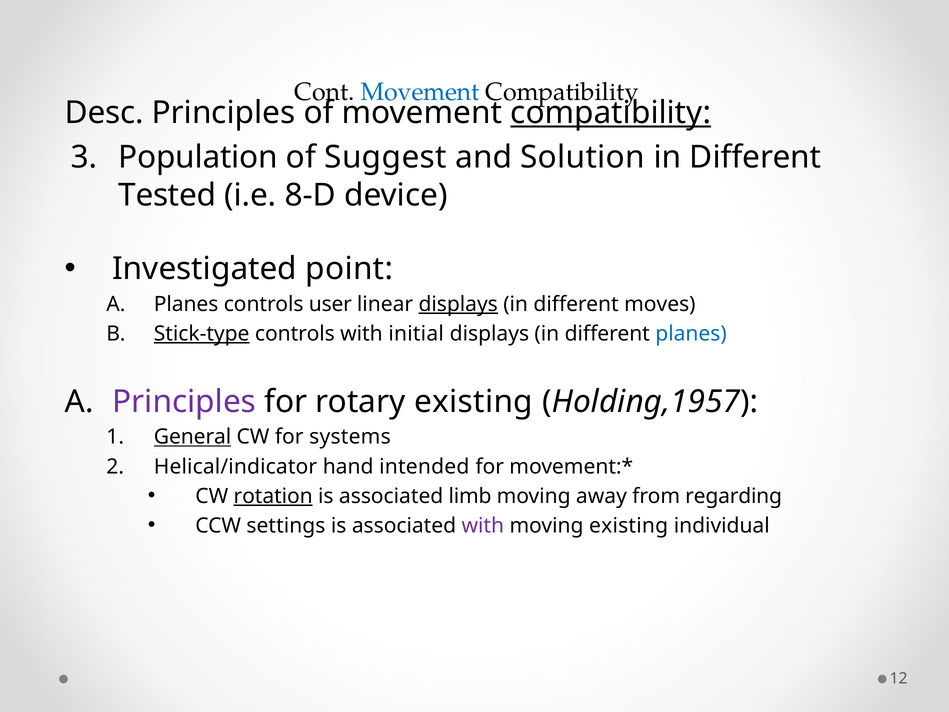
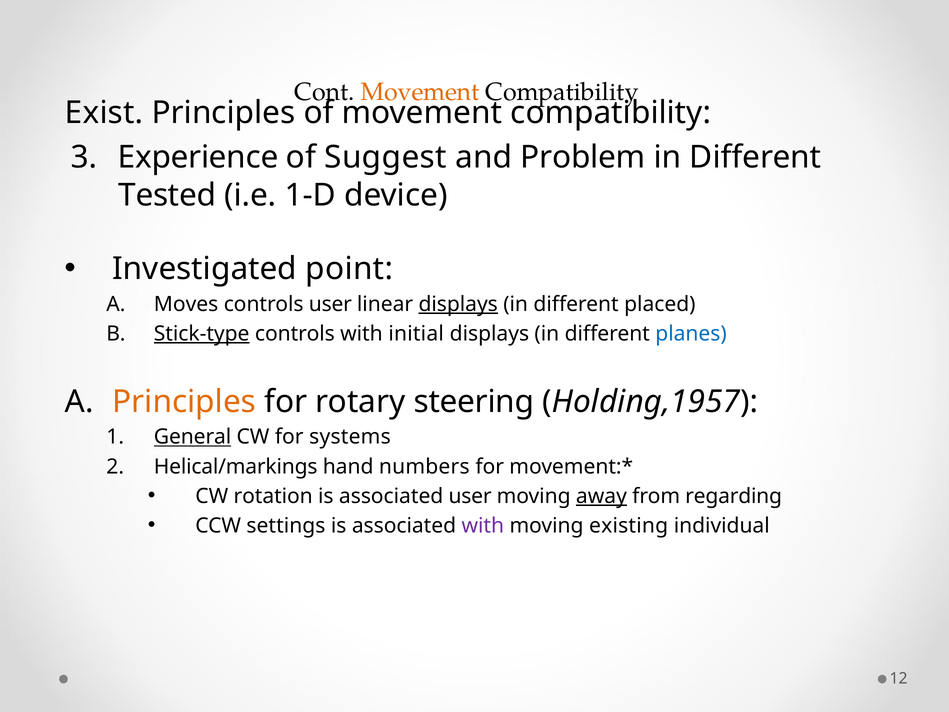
Movement colour: blue -> orange (420, 92)
Desc: Desc -> Exist (104, 113)
compatibility underline: present -> none (611, 113)
Population: Population -> Experience (198, 157)
Solution: Solution -> Problem (583, 157)
8-D: 8-D -> 1-D (310, 195)
Planes: Planes -> Moves (186, 304)
moves: moves -> placed (660, 304)
Principles colour: purple -> orange (184, 402)
rotary existing: existing -> steering (474, 402)
Helical/indicator: Helical/indicator -> Helical/markings (236, 466)
intended: intended -> numbers (424, 466)
rotation underline: present -> none (273, 496)
associated limb: limb -> user (470, 496)
away underline: none -> present (601, 496)
